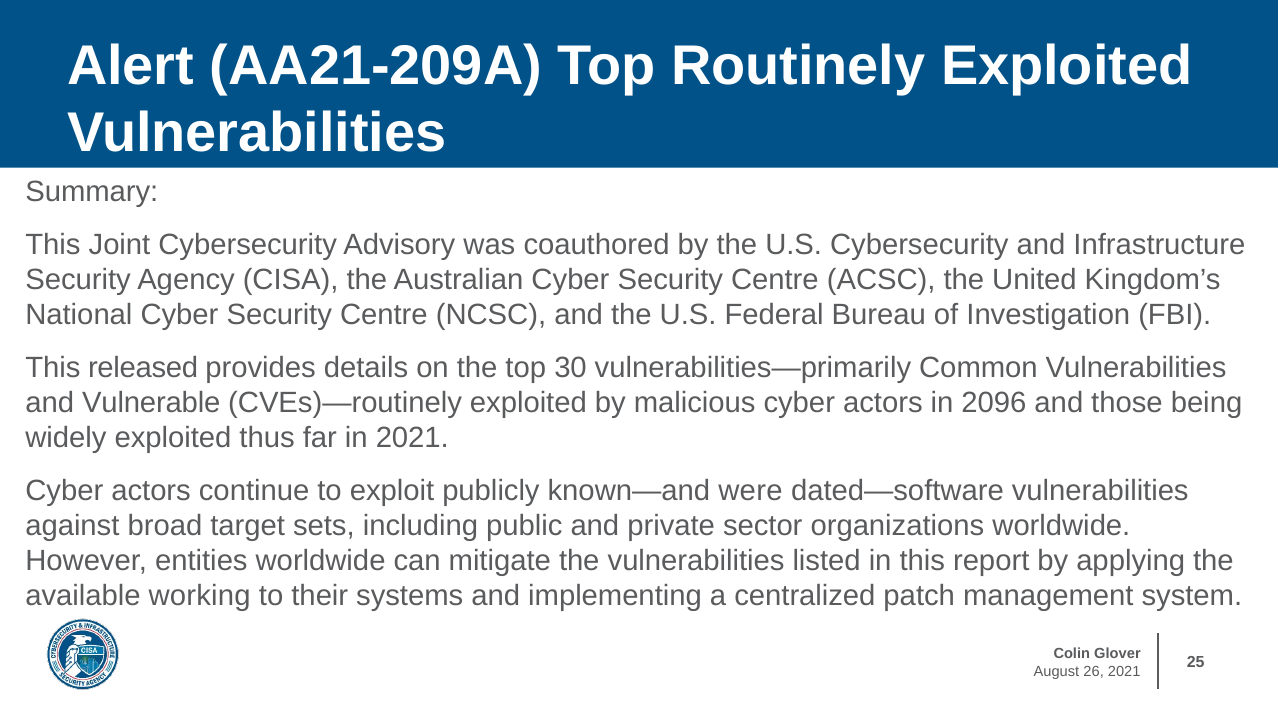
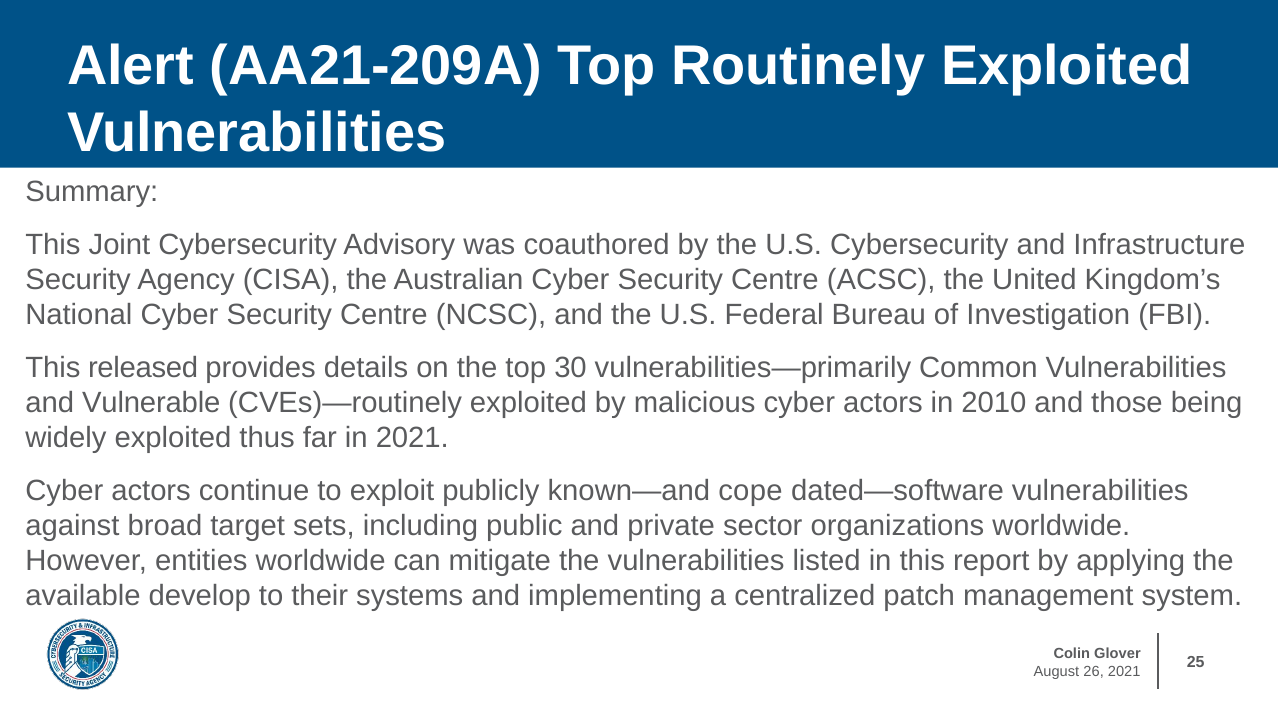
2096: 2096 -> 2010 (994, 403)
were: were -> cope (750, 491)
working: working -> develop (200, 596)
